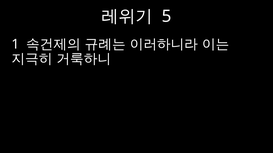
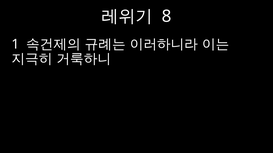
5: 5 -> 8 (167, 16)
